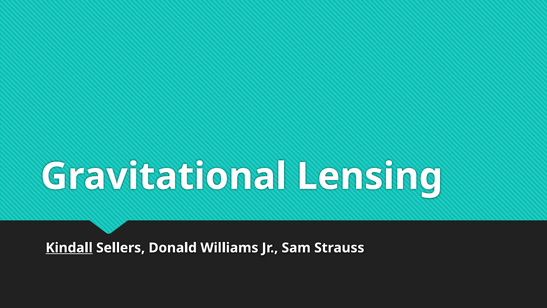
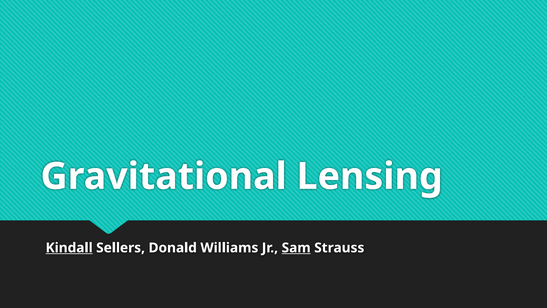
Sam underline: none -> present (296, 248)
